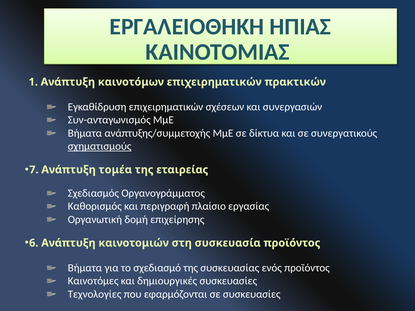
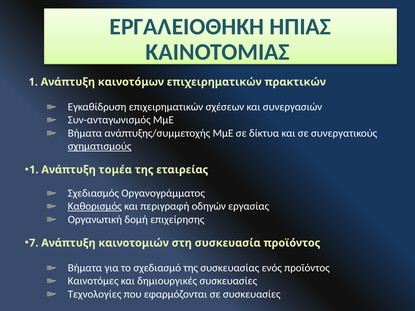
7: 7 -> 1 (34, 170)
Καθορισμός underline: none -> present (95, 207)
πλαίσιο: πλαίσιο -> οδηγών (209, 207)
6: 6 -> 7 (34, 243)
